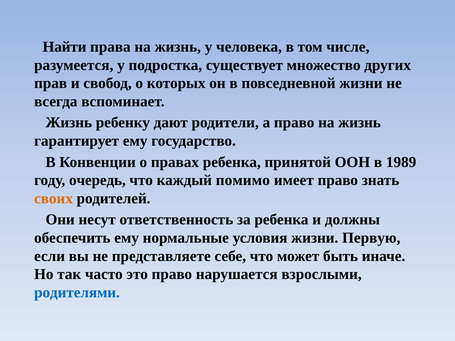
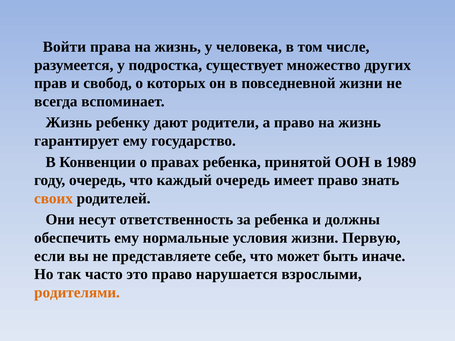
Найти: Найти -> Войти (64, 47)
каждый помимо: помимо -> очередь (243, 180)
родителями colour: blue -> orange (77, 293)
